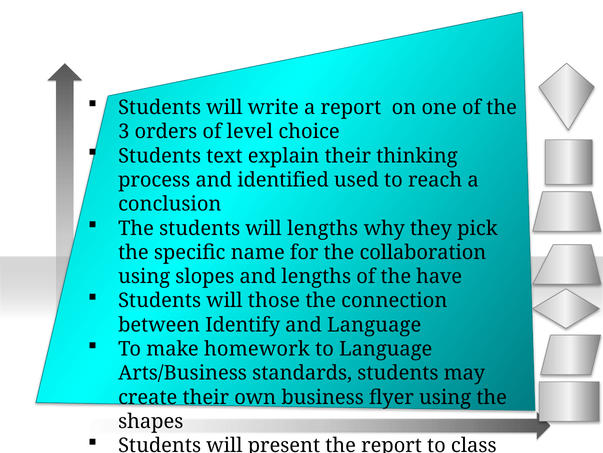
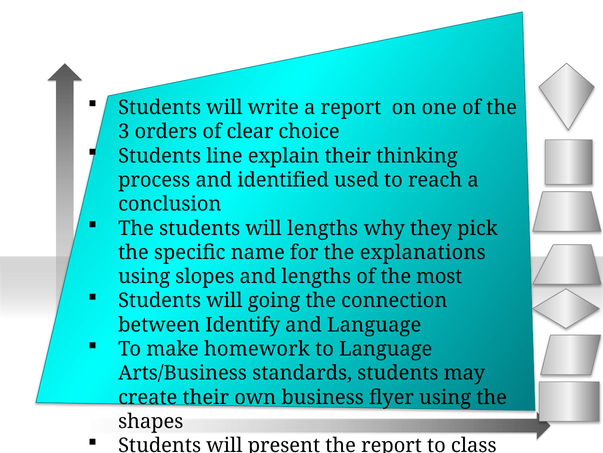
level: level -> clear (250, 132)
text: text -> line (224, 156)
collaboration: collaboration -> explanations (423, 252)
have: have -> most (439, 276)
those: those -> going (274, 300)
